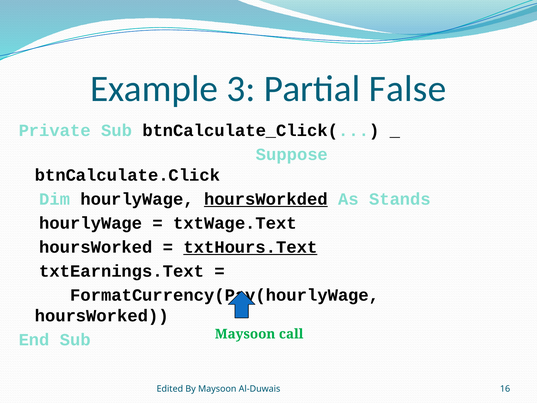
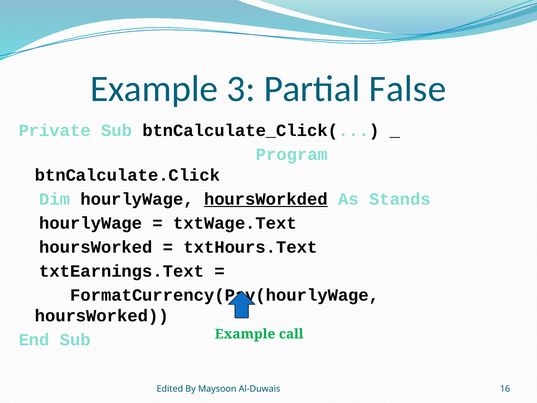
Suppose: Suppose -> Program (292, 154)
txtHours.Text underline: present -> none (250, 247)
Maysoon: Maysoon -> Example (245, 334)
